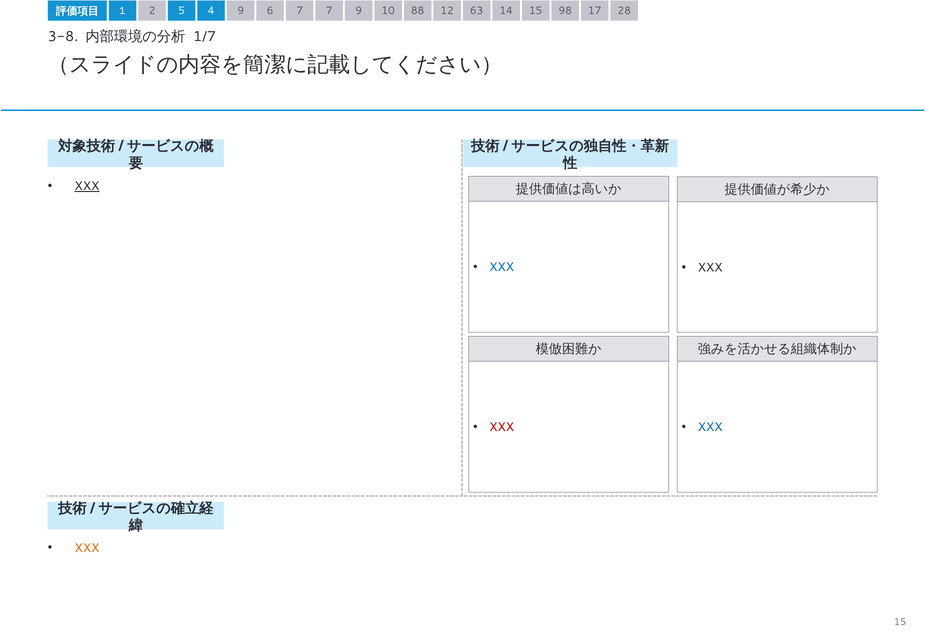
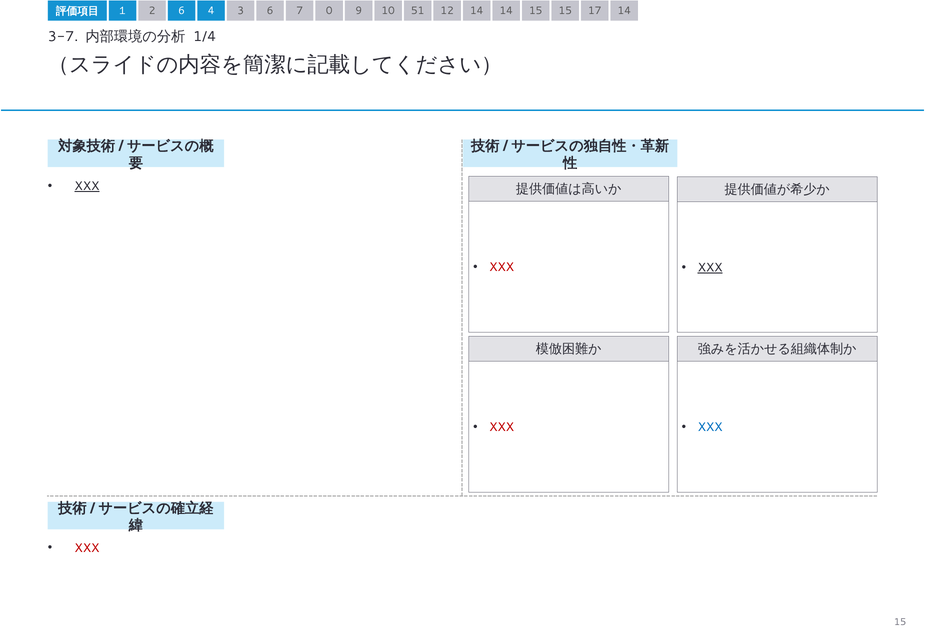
2 5: 5 -> 6 (182, 11)
4 9: 9 -> 3 (241, 11)
7 7: 7 -> 0 (329, 11)
88: 88 -> 51 (418, 11)
12 63: 63 -> 14 (477, 11)
15 98: 98 -> 15 (565, 11)
17 28: 28 -> 14 (624, 11)
3-8: 3-8 -> 3-7 (63, 37)
1/7: 1/7 -> 1/4 (205, 37)
XXX colour: blue -> red (502, 268)
XXX underline: none -> present (710, 268)
XXX colour: orange -> red (87, 548)
